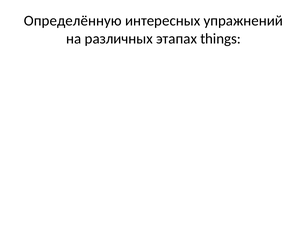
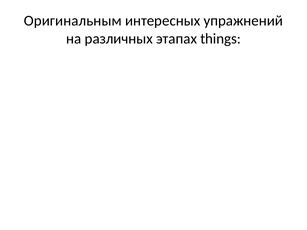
Определённую: Определённую -> Оригинальным (73, 21)
